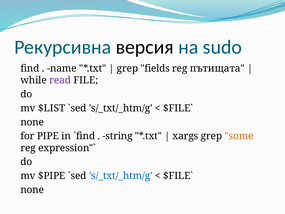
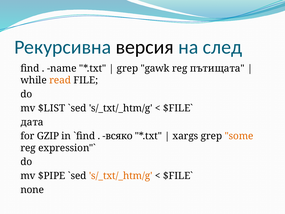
sudo: sudo -> след (222, 47)
fields: fields -> gawk (155, 68)
read colour: purple -> orange (60, 80)
none: none -> дата (32, 122)
PIPE: PIPE -> GZIP (48, 136)
string: string -> всяко (118, 136)
s/_txt/_htm/g colour: blue -> orange (121, 176)
